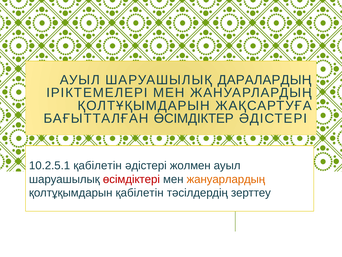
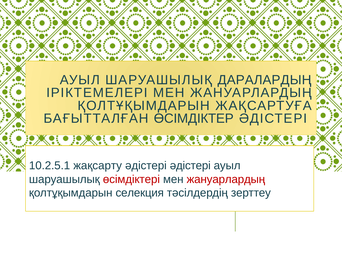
10.2.5.1 қабілетін: қабілетін -> жақсарту (98, 165)
әдістері жолмен: жолмен -> әдістері (190, 165)
жануарлардың colour: orange -> red (226, 179)
қолтұқымдарын қабілетін: қабілетін -> селекция (140, 193)
